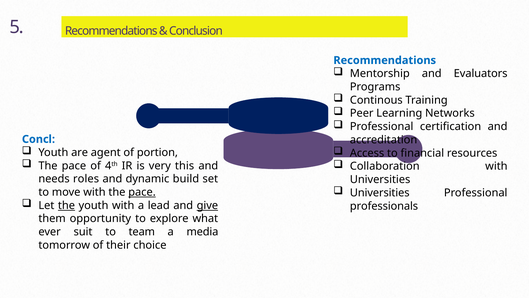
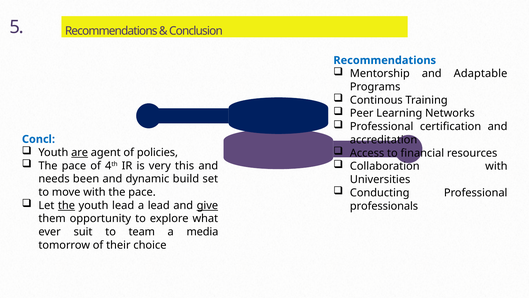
Evaluators: Evaluators -> Adaptable (481, 73)
are underline: none -> present (80, 152)
portion: portion -> policies (157, 152)
roles: roles -> been (86, 179)
Universities: Universities -> Conducting (380, 193)
pace underline: present -> none (142, 192)
youth with: with -> lead (123, 205)
